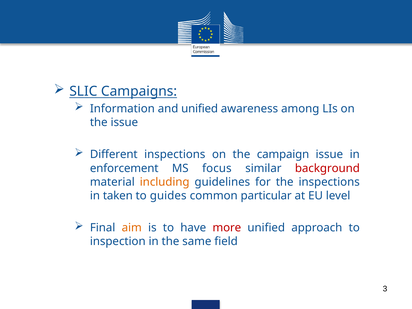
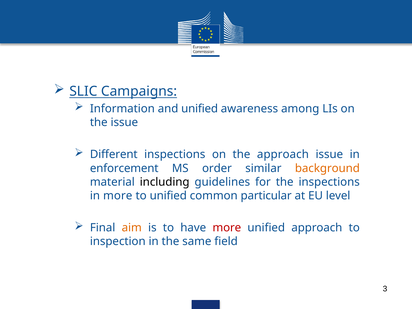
the campaign: campaign -> approach (283, 154)
focus: focus -> order (217, 168)
background colour: red -> orange (327, 168)
including colour: orange -> black (165, 182)
in taken: taken -> more (118, 196)
to guides: guides -> unified (168, 196)
